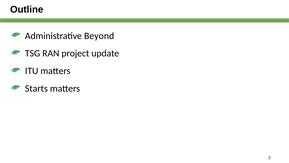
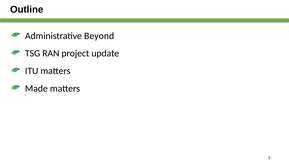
Starts: Starts -> Made (36, 88)
